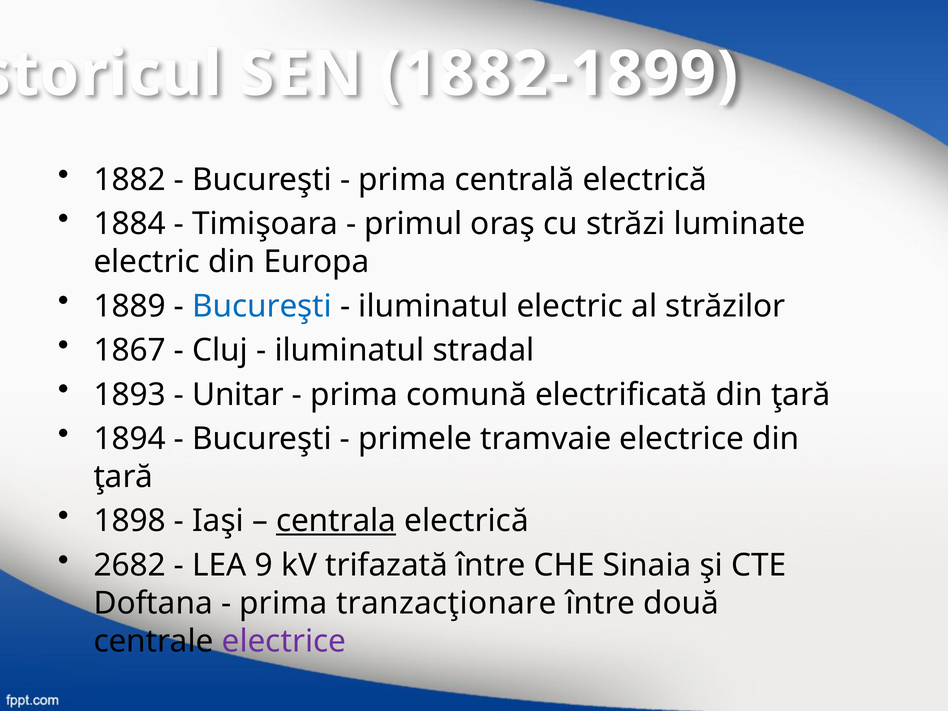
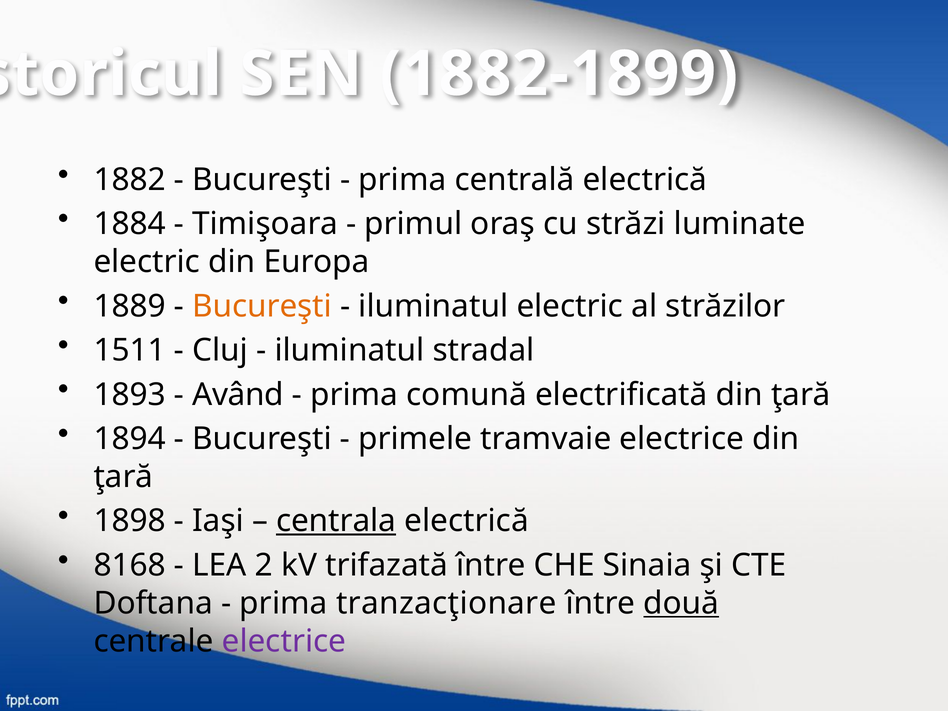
Bucureşti colour: blue -> orange (262, 306)
1867: 1867 -> 1511 (130, 350)
Unitar: Unitar -> Având (238, 395)
2682: 2682 -> 8168 (130, 565)
9: 9 -> 2 (264, 565)
două underline: none -> present (681, 603)
